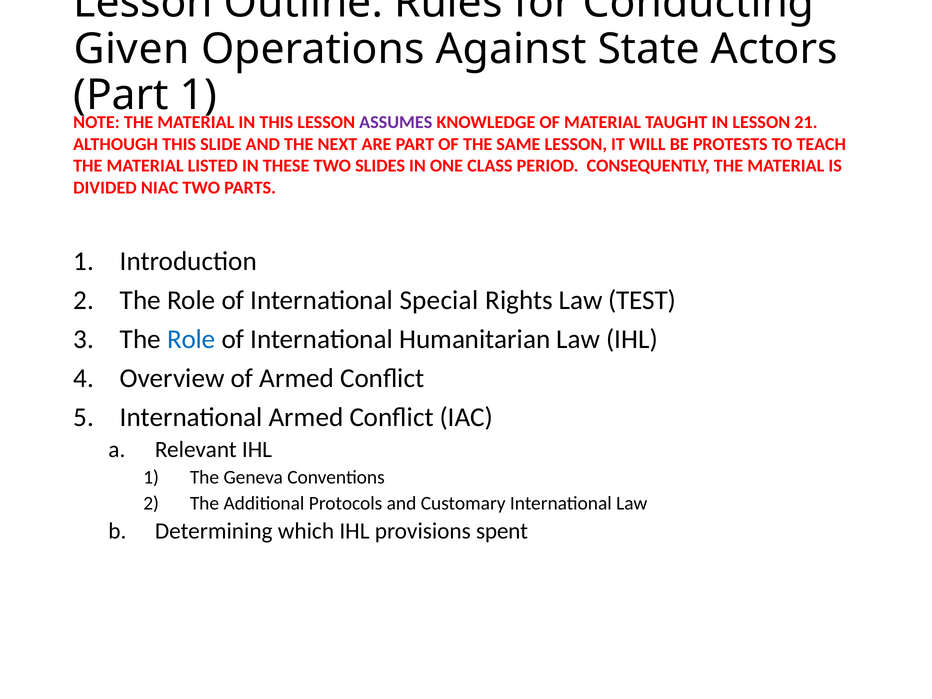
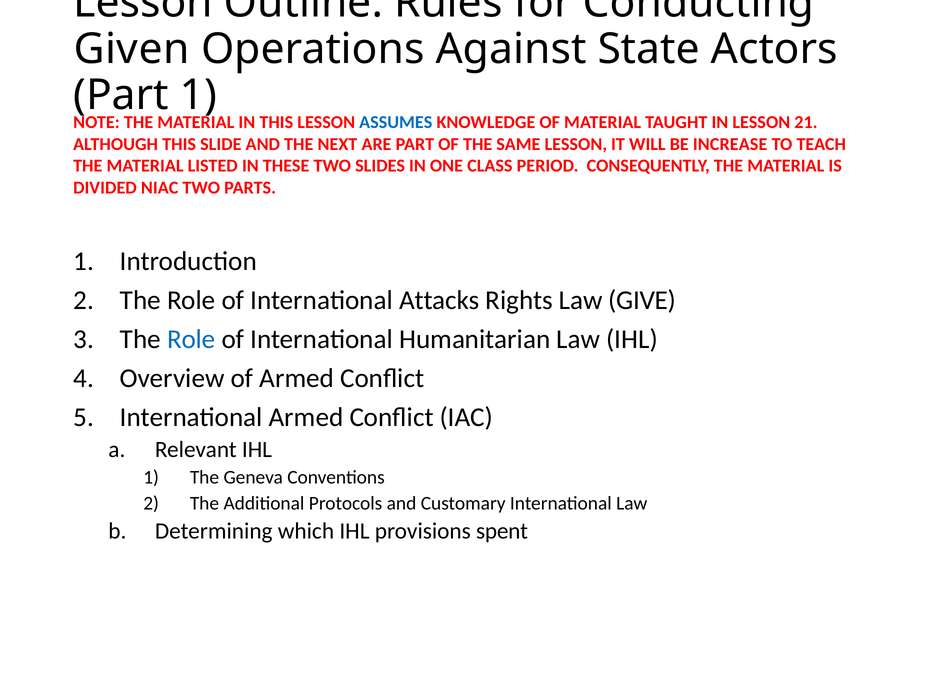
ASSUMES colour: purple -> blue (396, 122)
PROTESTS: PROTESTS -> INCREASE (730, 144)
Special: Special -> Attacks (439, 300)
TEST: TEST -> GIVE (642, 300)
